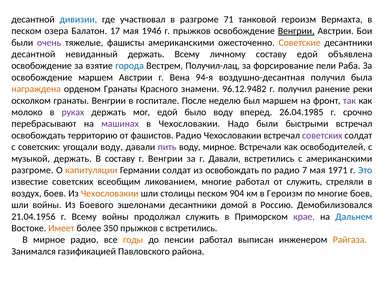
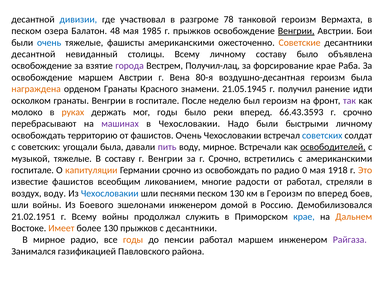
71: 71 -> 78 (229, 19)
17: 17 -> 48 (115, 31)
1946: 1946 -> 1985 (152, 31)
очень colour: purple -> blue (49, 43)
невиданный держать: держать -> столицы (146, 54)
составу едой: едой -> было (307, 54)
города colour: blue -> purple (130, 66)
форсирование пели: пели -> крае (326, 66)
94-я: 94-я -> 80-я (204, 77)
воздушно-десантная получил: получил -> героизм (328, 77)
96.12.9482: 96.12.9482 -> 21.05.1945 (244, 89)
реки: реки -> идти (363, 89)
был маршем: маршем -> героизм (280, 101)
руках colour: purple -> orange (73, 112)
мог едой: едой -> годы (167, 112)
было воду: воду -> реки (223, 112)
26.04.1985: 26.04.1985 -> 66.43.3593 (301, 112)
быстрыми встречал: встречал -> личному (354, 124)
фашистов Радио: Радио -> Очень (189, 136)
советских colour: purple -> blue (322, 136)
угощали воду: воду -> была (112, 147)
освободителей underline: none -> present (333, 147)
музыкой держать: держать -> тяжелые (73, 159)
за г Давали: Давали -> Срочно (225, 159)
разгроме: разгроме -> госпитале (33, 170)
Германии солдат: солдат -> срочно (177, 170)
7: 7 -> 0 (305, 170)
1971: 1971 -> 1918 (338, 170)
Это colour: blue -> orange (365, 170)
известие советских: советских -> фашистов (73, 182)
многие работал: работал -> радости (253, 182)
от служить: служить -> работал (304, 182)
воздух боев: боев -> воду (55, 194)
Чехословакии colour: orange -> blue (110, 194)
столицы: столицы -> песнями (178, 194)
песком 904: 904 -> 130 (237, 194)
по многие: многие -> вперед (333, 194)
эшелонами десантники: десантники -> инженером (193, 205)
21.04.1956: 21.04.1956 -> 21.02.1951 (33, 217)
крае colour: purple -> blue (304, 217)
Дальнем colour: blue -> orange (354, 217)
более 350: 350 -> 130 (111, 228)
с встретились: встретились -> десантники (191, 228)
работал выписан: выписан -> маршем (256, 240)
Райгаза colour: orange -> purple (350, 240)
